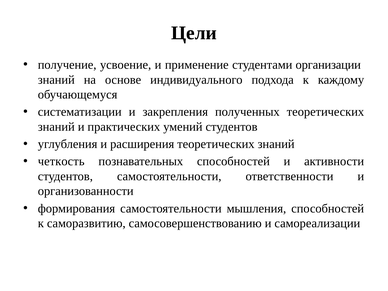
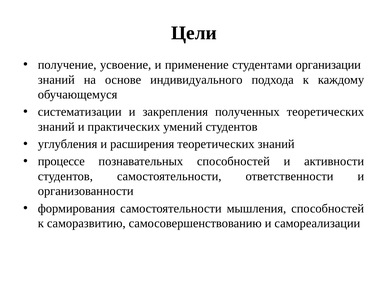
четкость: четкость -> процессе (61, 161)
